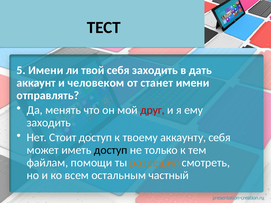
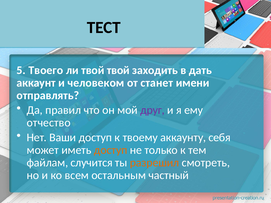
5 Имени: Имени -> Твоего (46, 70)
твой себя: себя -> твой (118, 70)
менять: менять -> правил (63, 110)
друг colour: red -> purple (152, 110)
заходить: заходить -> отчество (49, 123)
Стоит: Стоит -> Ваши (63, 138)
доступ colour: black -> orange (111, 150)
помощи: помощи -> случится (92, 163)
